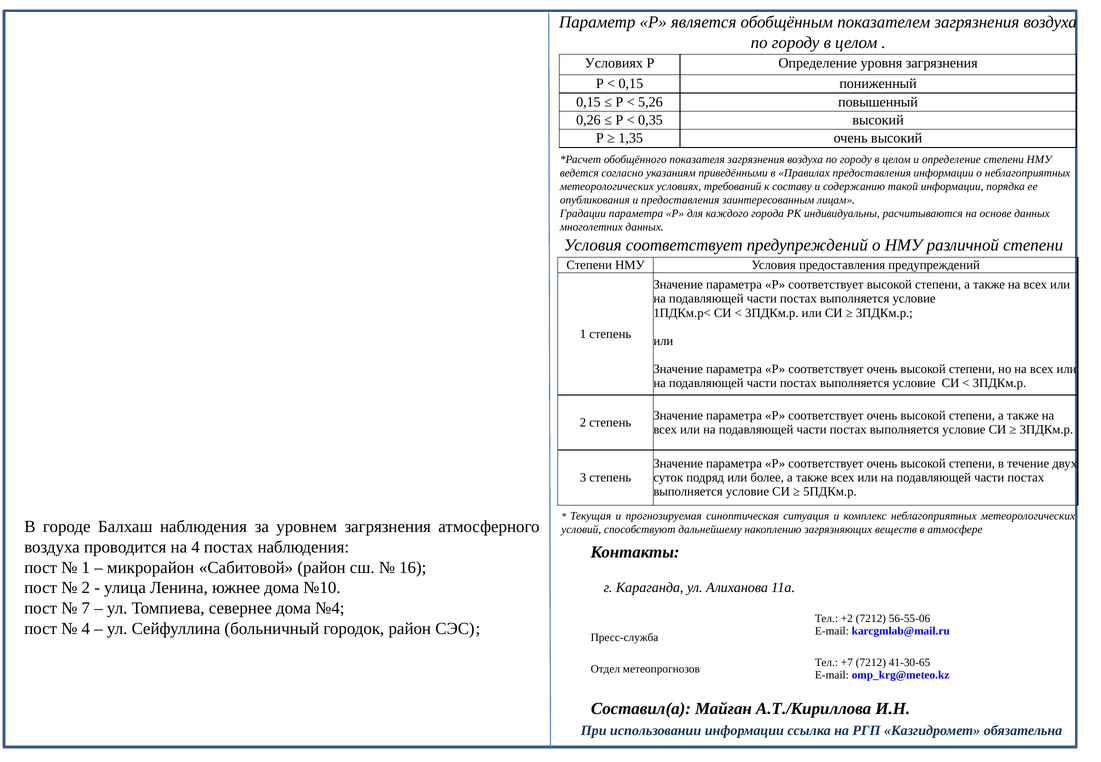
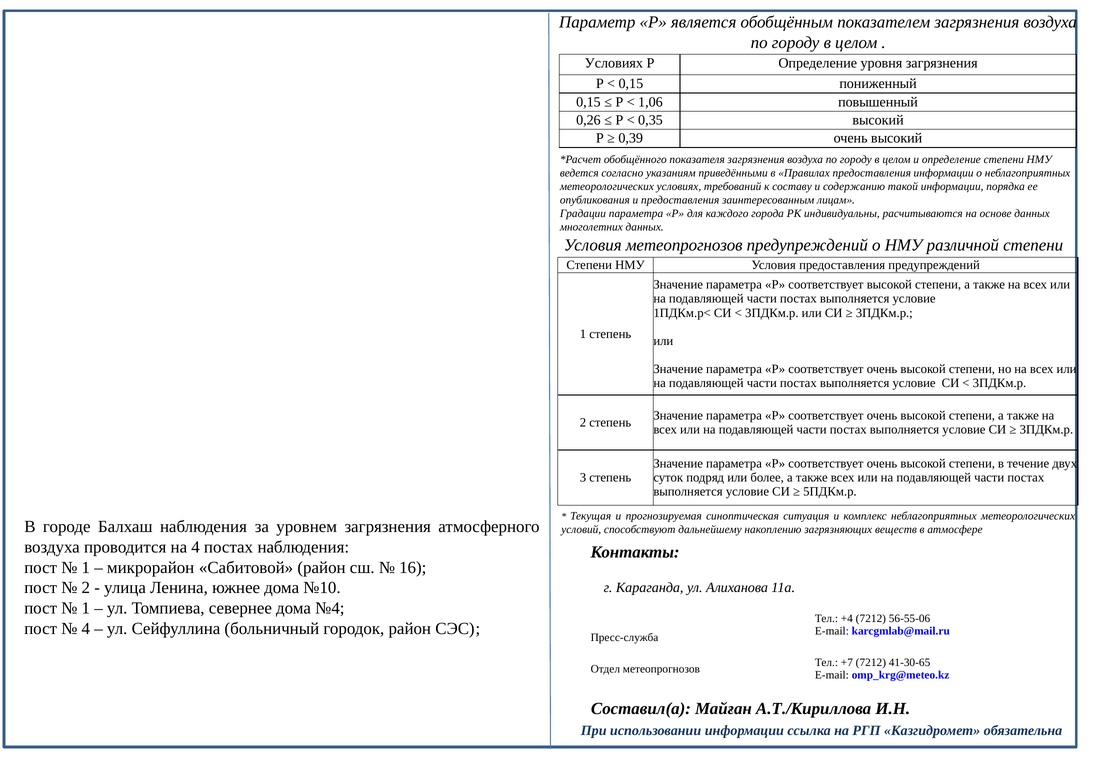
5,26: 5,26 -> 1,06 (650, 102)
1,35: 1,35 -> 0,39 (631, 138)
Условия соответствует: соответствует -> метеопрогнозов (684, 245)
7: 7 -> 1 (86, 608)
+2: +2 -> +4 (847, 619)
